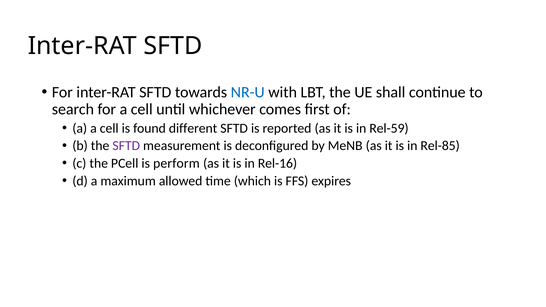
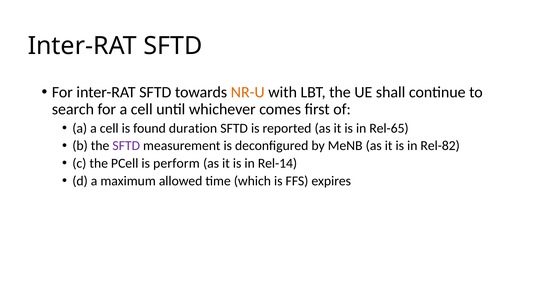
NR-U colour: blue -> orange (248, 92)
different: different -> duration (193, 128)
Rel-59: Rel-59 -> Rel-65 (389, 128)
Rel-85: Rel-85 -> Rel-82 (440, 146)
Rel-16: Rel-16 -> Rel-14 (277, 163)
